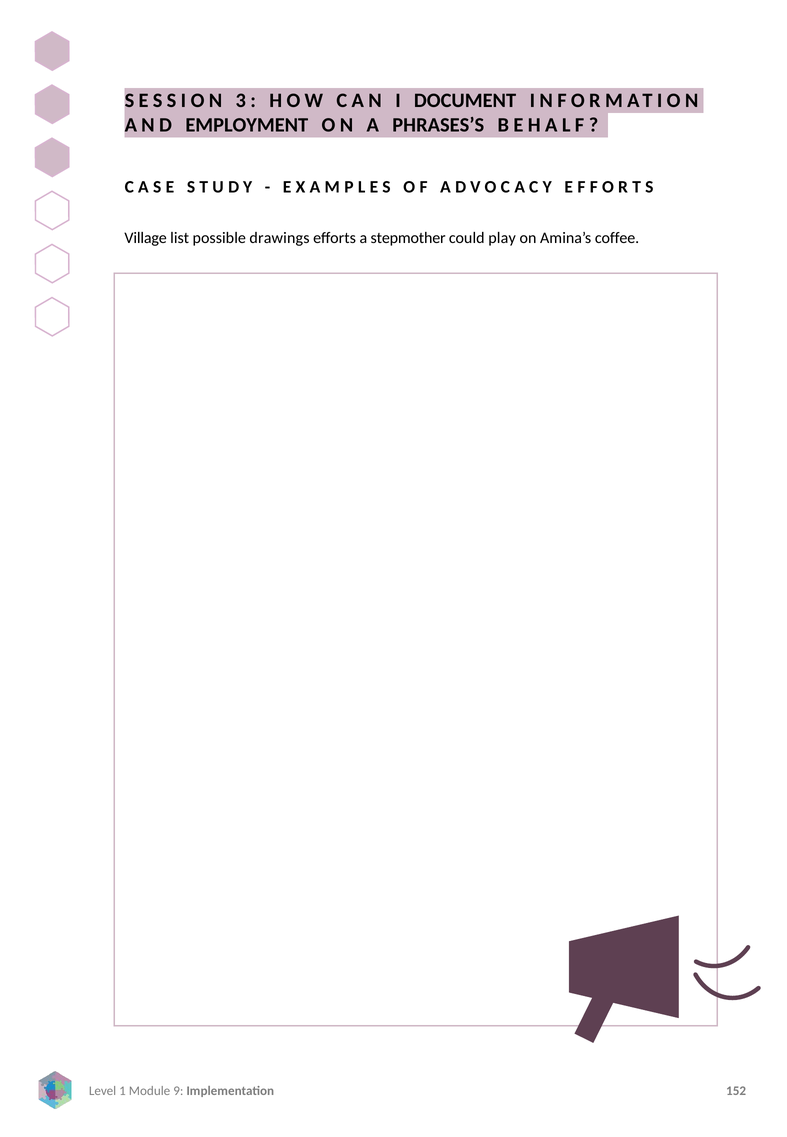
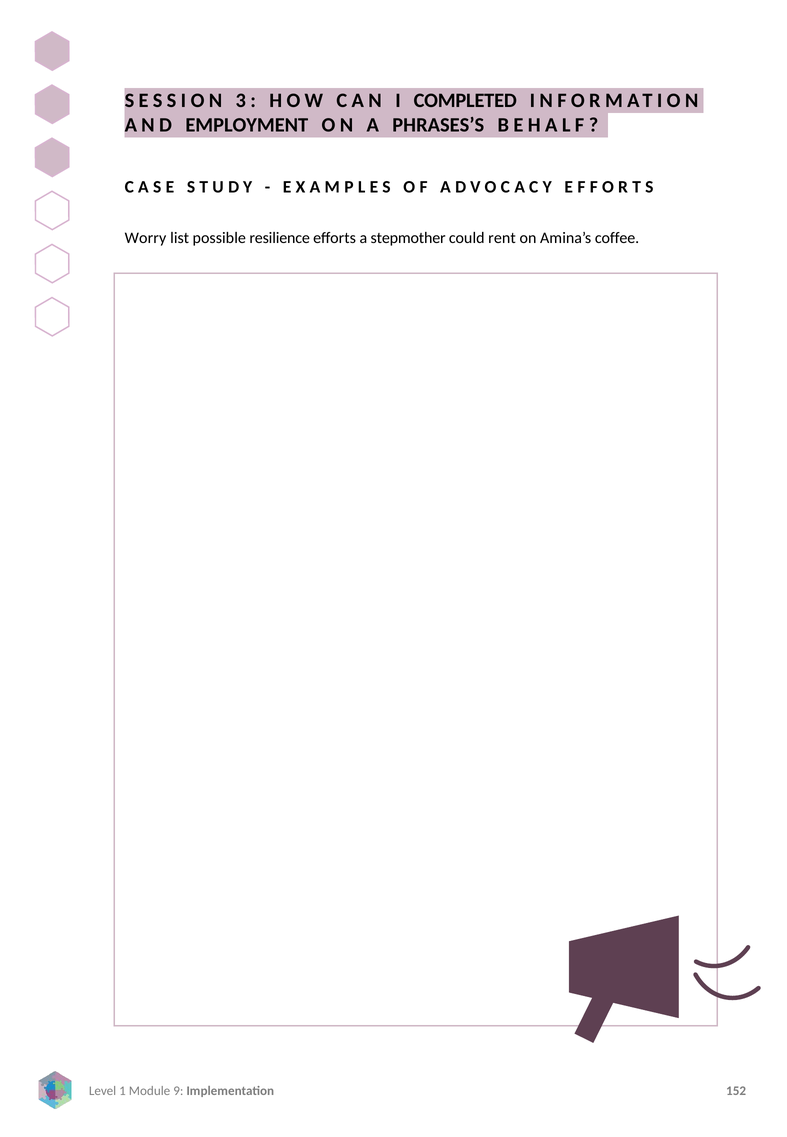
DOCUMENT: DOCUMENT -> COMPLETED (465, 101)
Village: Village -> Worry (145, 238)
drawings: drawings -> resilience (280, 238)
play: play -> rent (502, 238)
